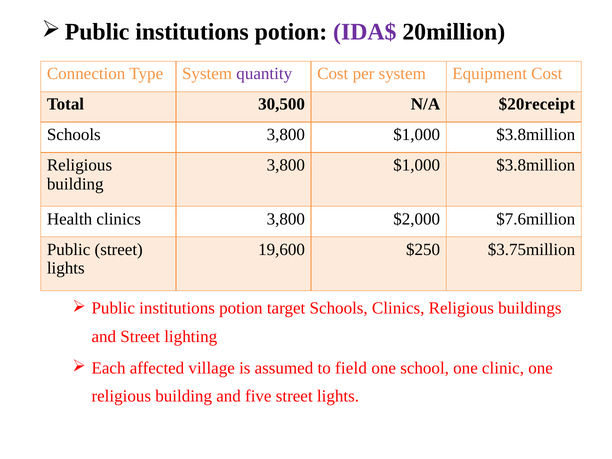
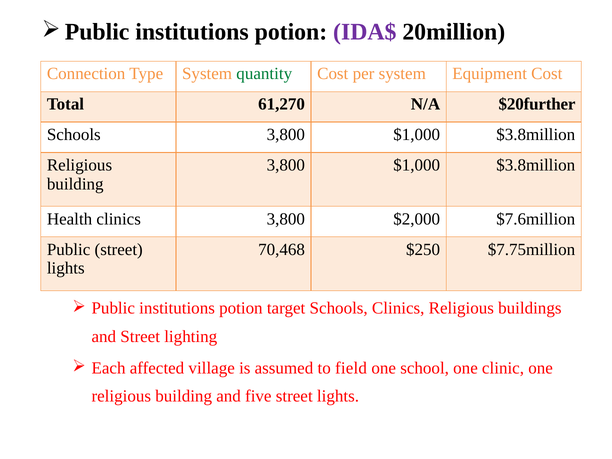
quantity colour: purple -> green (264, 74)
30,500: 30,500 -> 61,270 (282, 104)
$20receipt: $20receipt -> $20further (537, 104)
19,600: 19,600 -> 70,468 (282, 249)
$3.75million: $3.75million -> $7.75million (531, 249)
